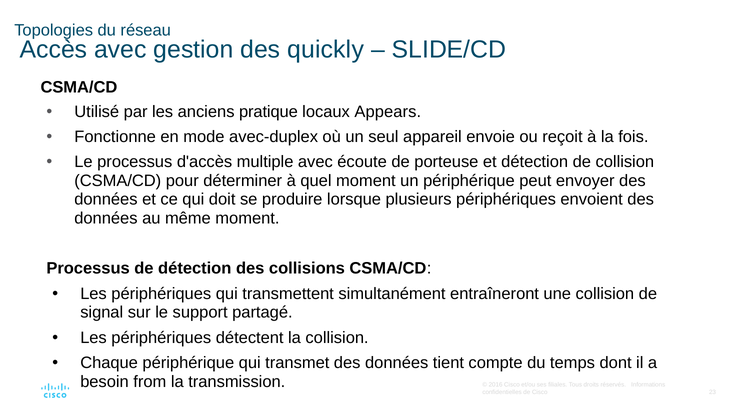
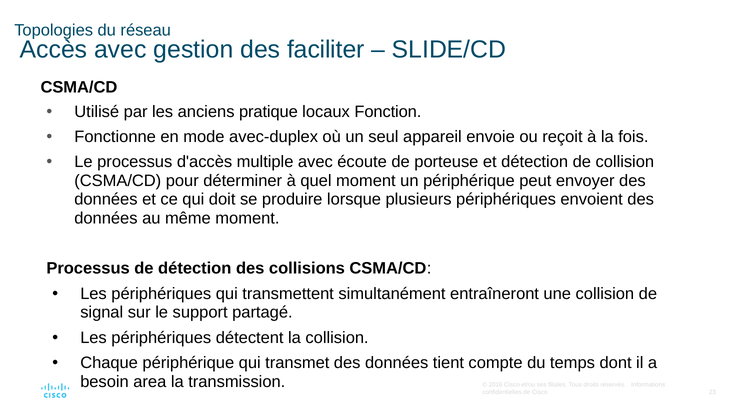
quickly: quickly -> faciliter (326, 50)
Appears: Appears -> Fonction (388, 112)
from: from -> area (150, 382)
